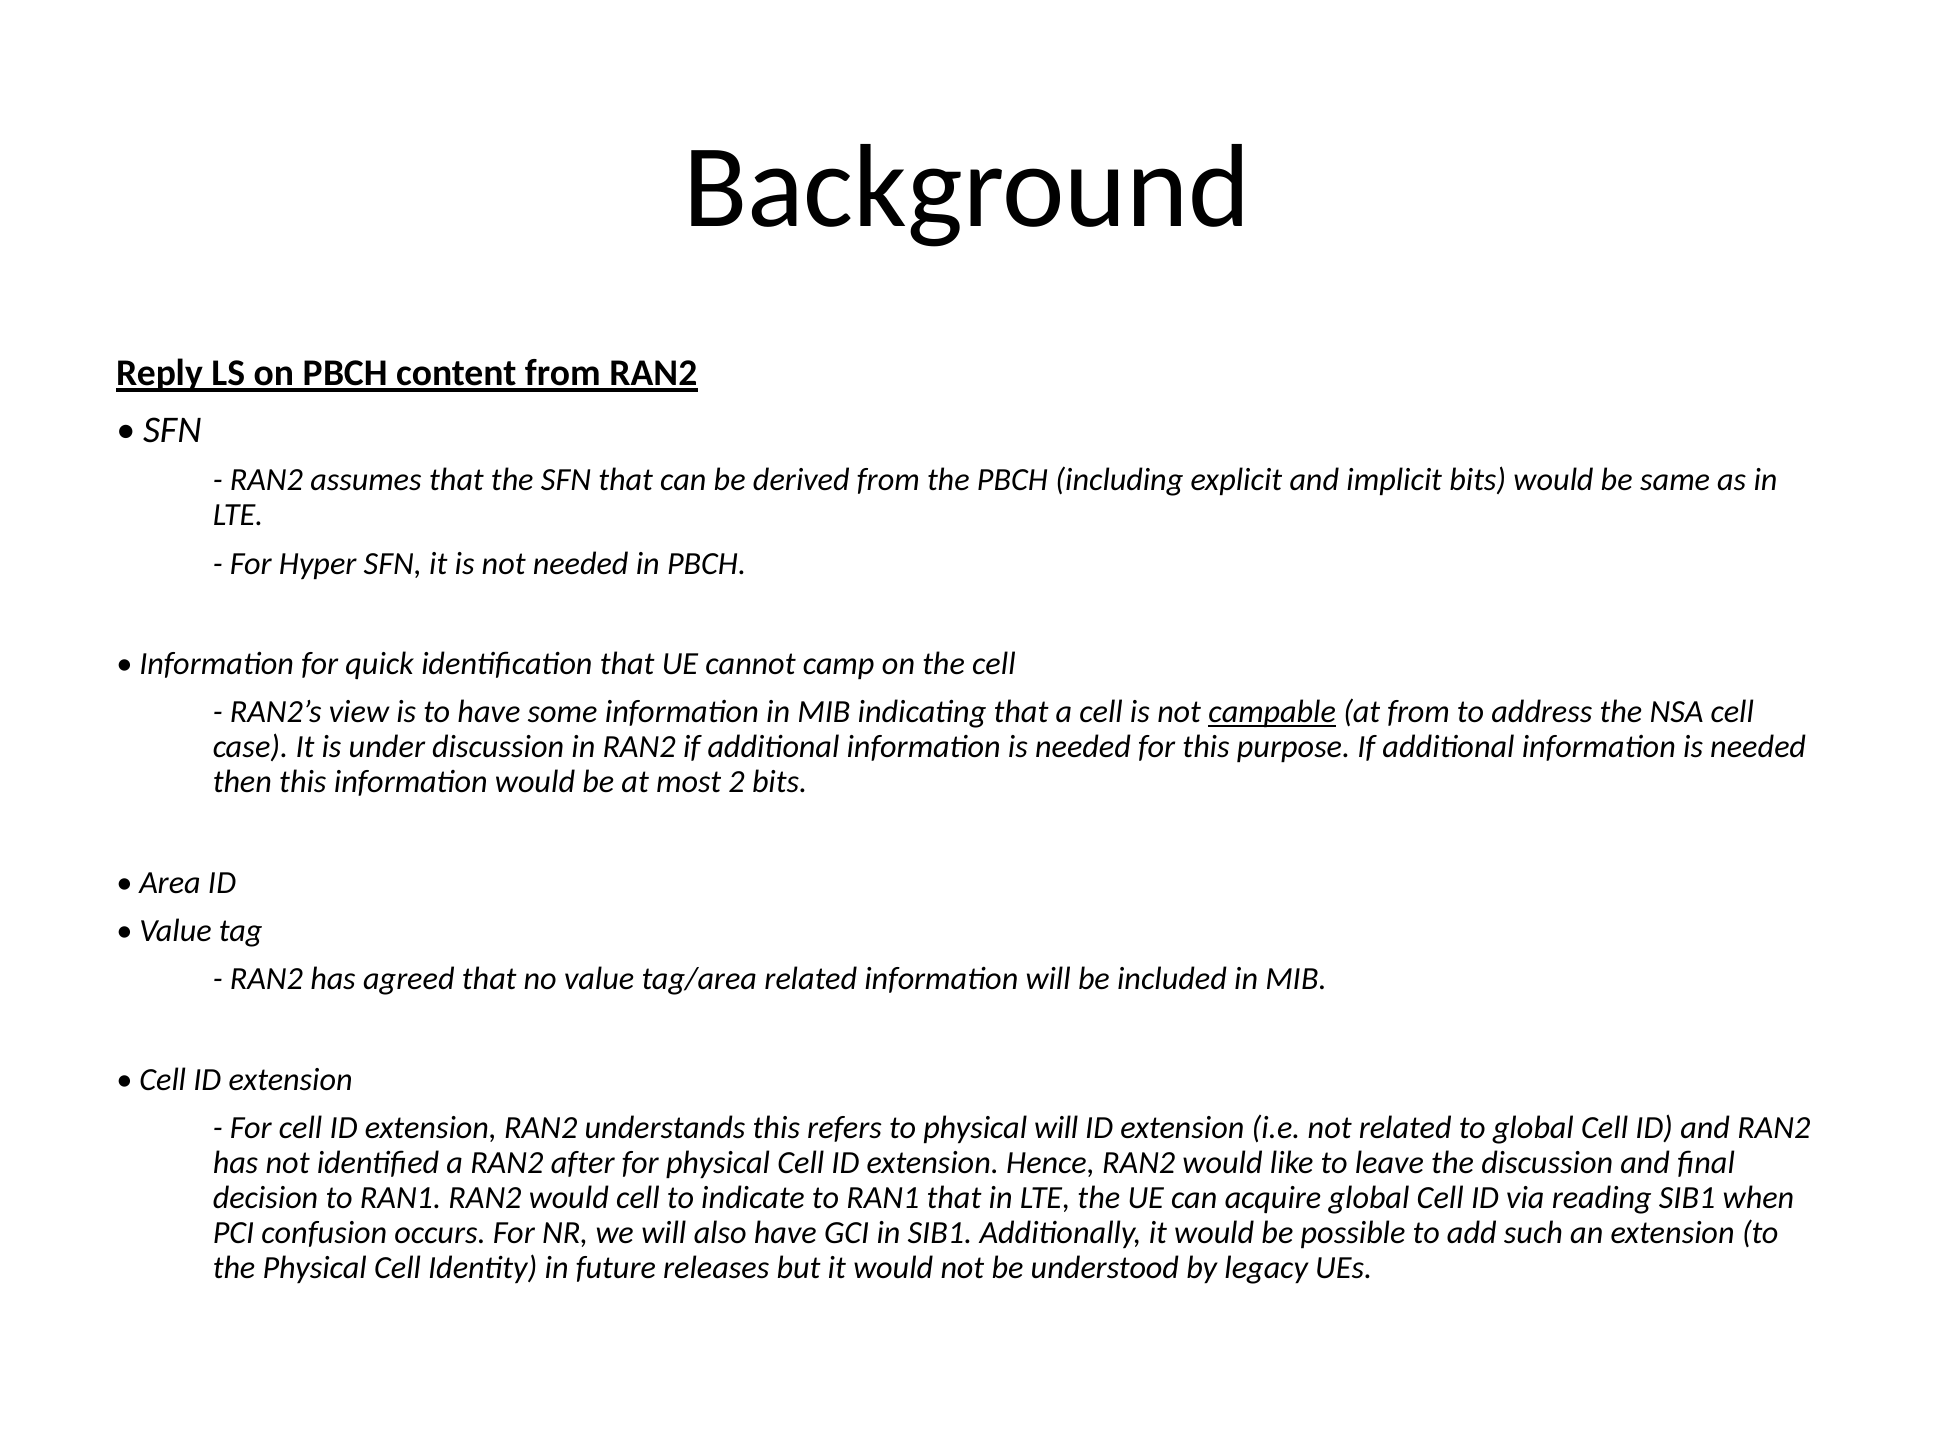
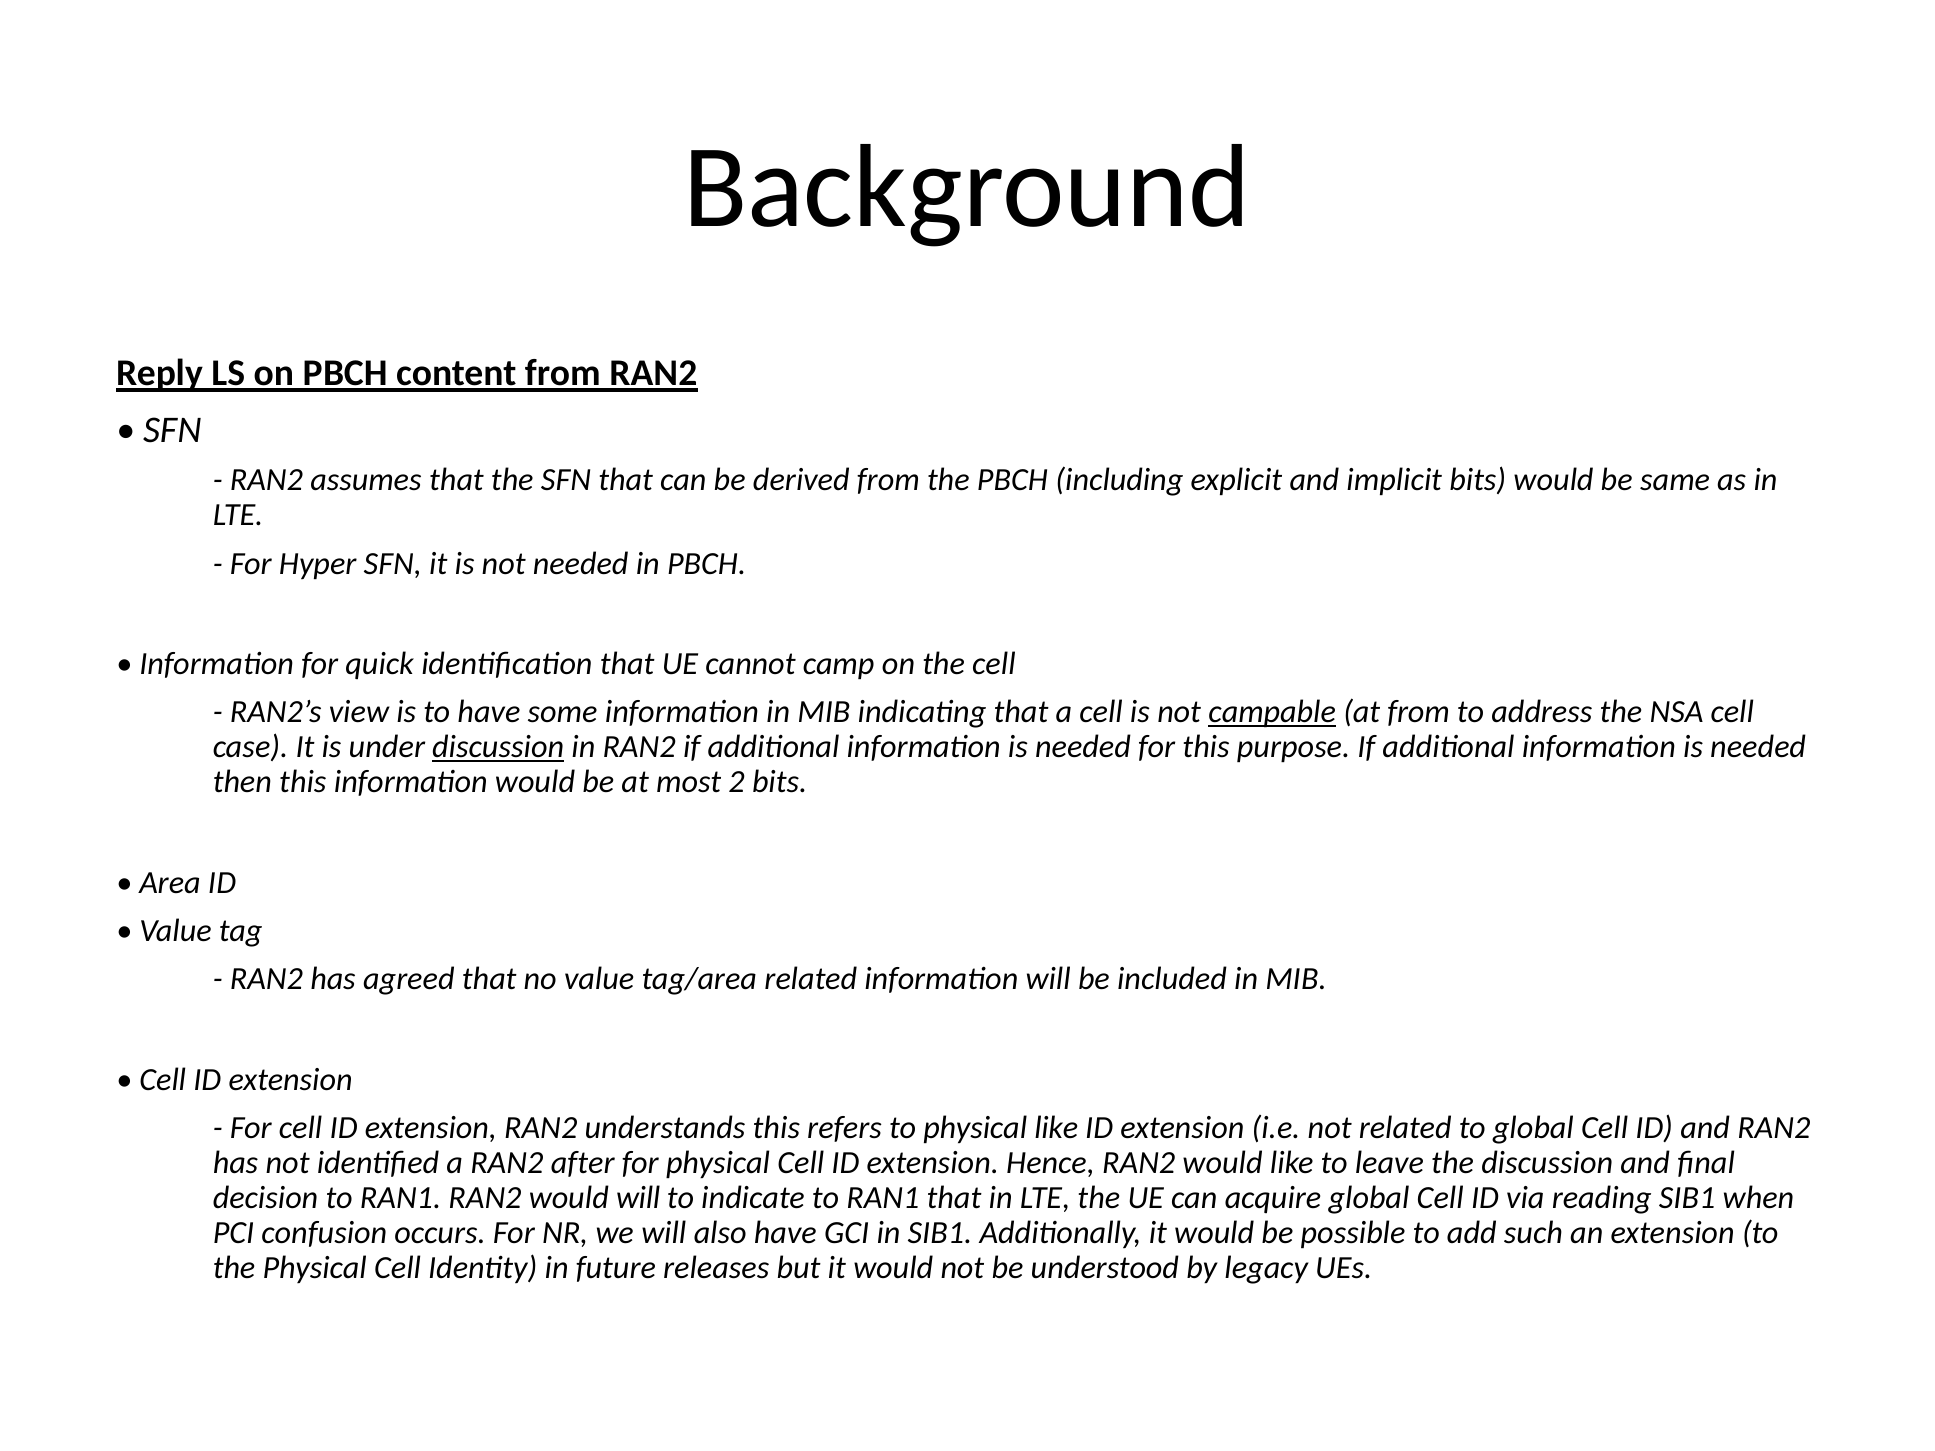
discussion underline: none -> present (498, 747)
physical will: will -> like (1056, 1129)
would cell: cell -> will (638, 1198)
